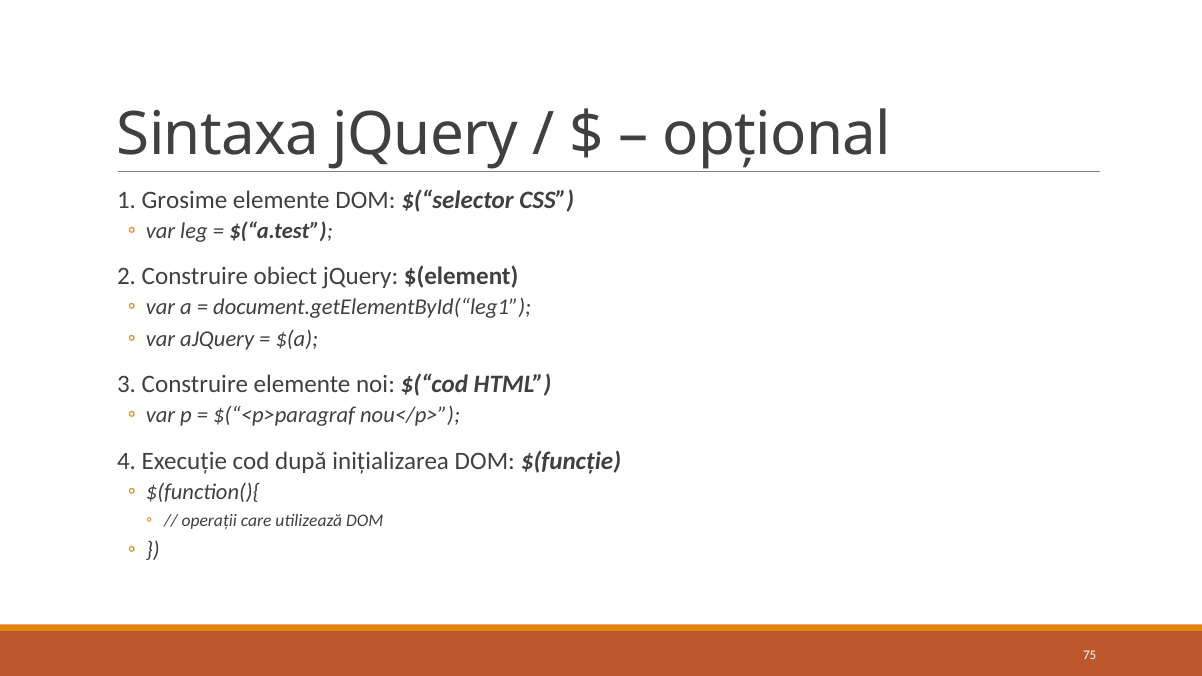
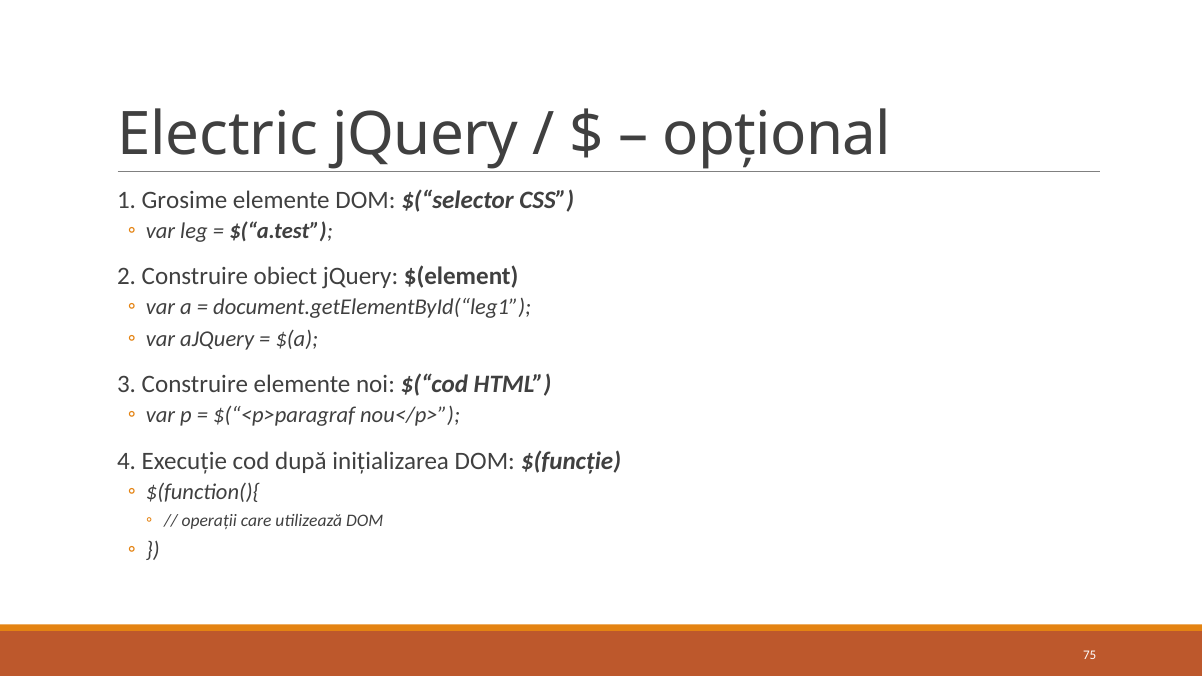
Sintaxa: Sintaxa -> Electric (218, 135)
